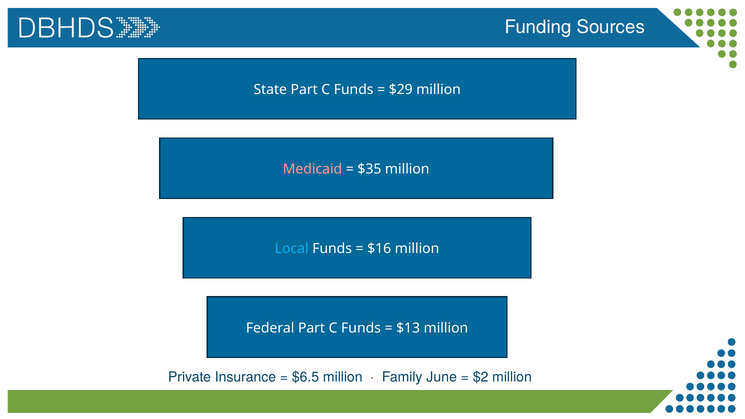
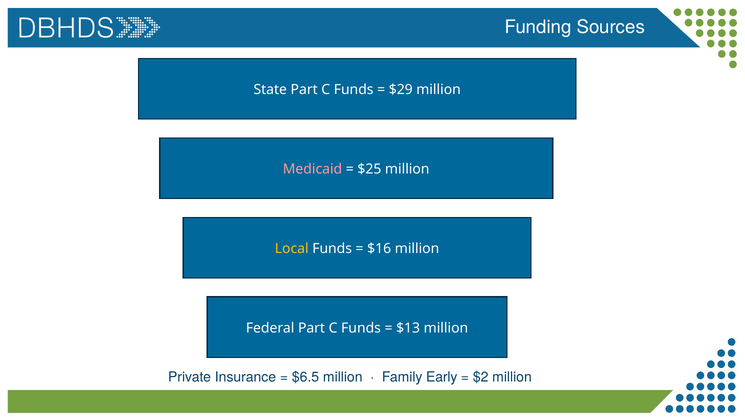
$35: $35 -> $25 (369, 169)
Local colour: light blue -> yellow (292, 249)
June: June -> Early (442, 377)
